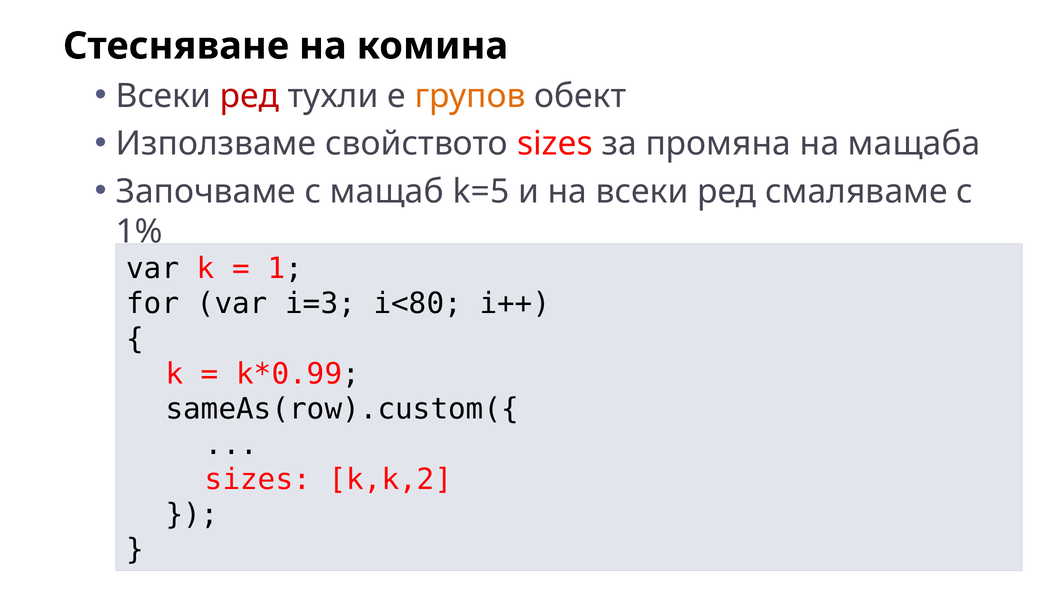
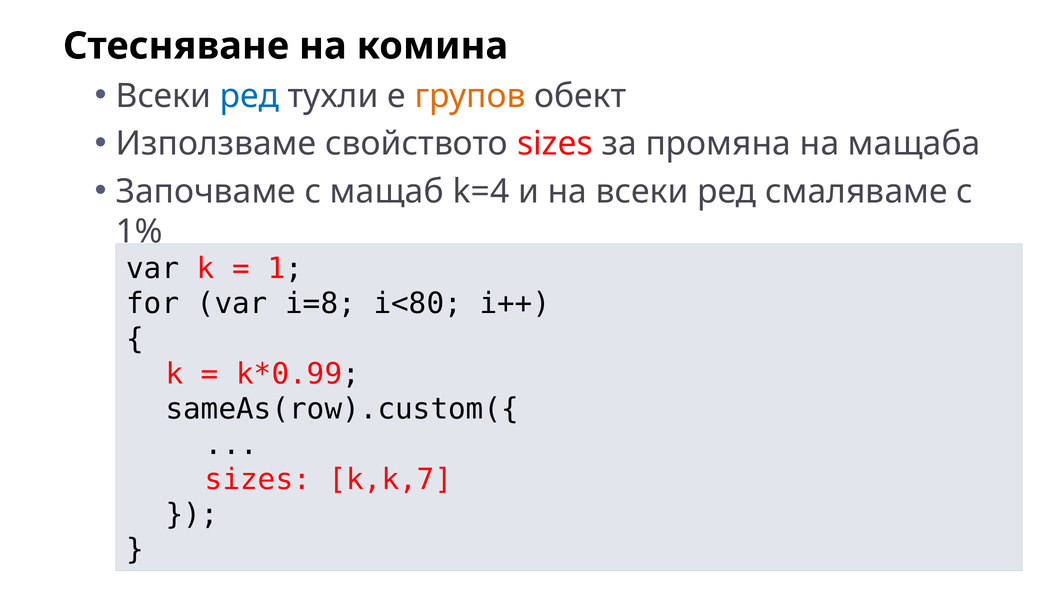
ред colour: red -> blue (250, 96)
k=5: k=5 -> k=4 (481, 191)
i=3: i=3 -> i=8 (320, 304)
k,k,2: k,k,2 -> k,k,7 (390, 479)
